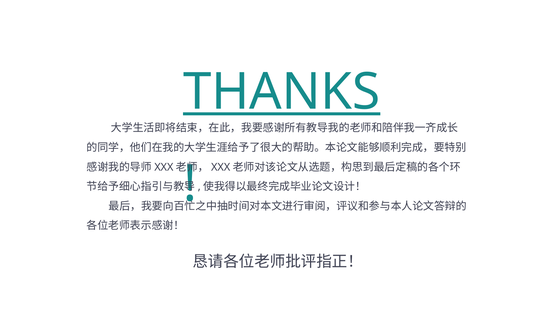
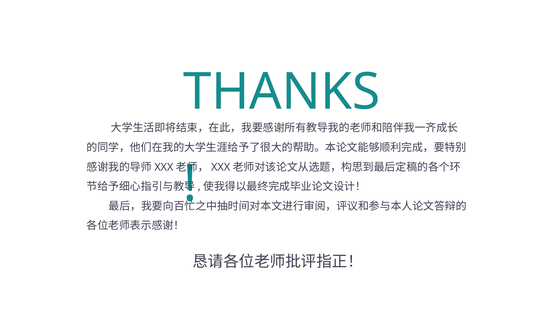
THANKS underline: present -> none (282, 92)
